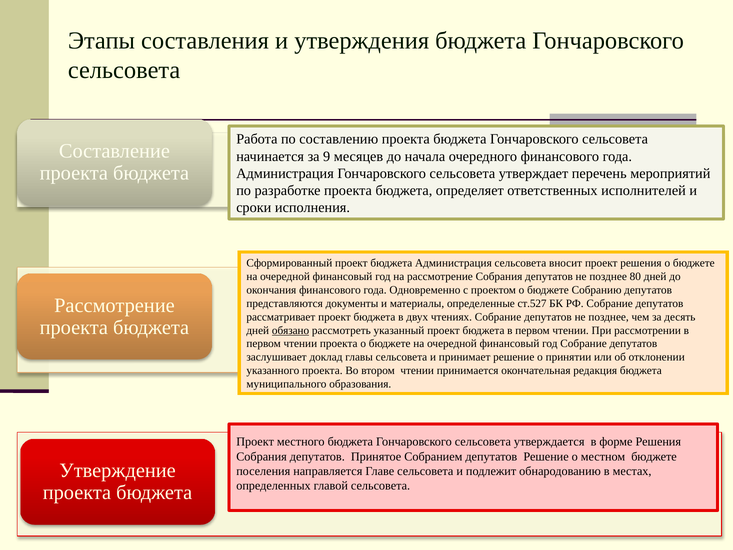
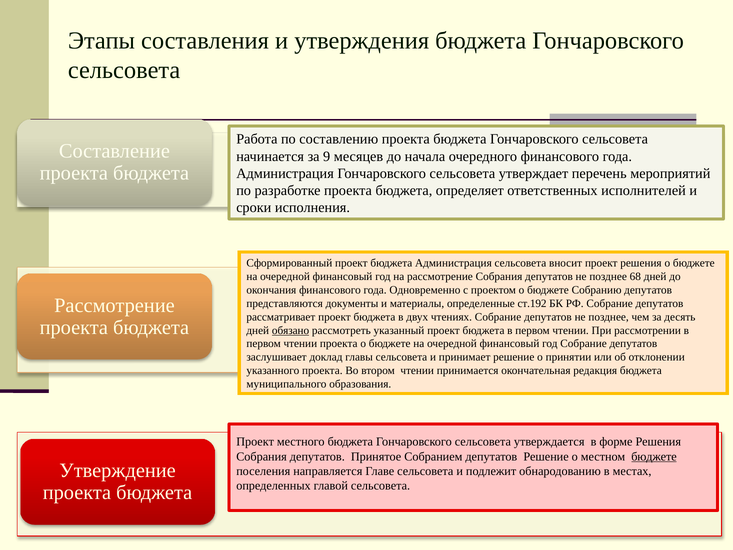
80: 80 -> 68 (635, 276)
ст.527: ст.527 -> ст.192 (532, 303)
бюджете underline: none -> present (654, 456)
